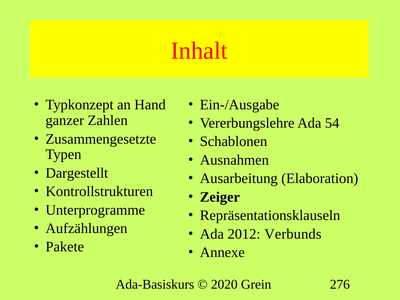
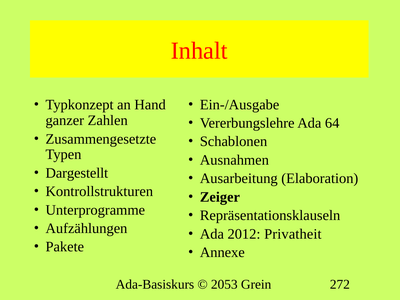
54: 54 -> 64 (332, 123)
Verbunds: Verbunds -> Privatheit (293, 234)
2020: 2020 -> 2053 (224, 284)
276: 276 -> 272 (340, 284)
